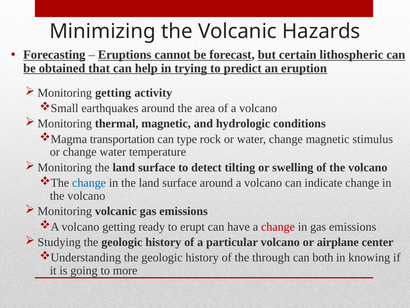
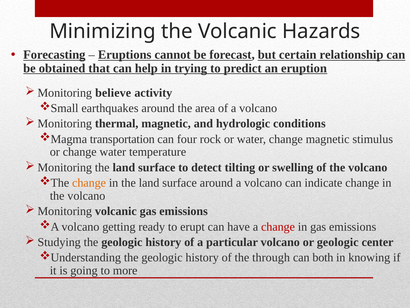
lithospheric: lithospheric -> relationship (351, 55)
getting: getting -> believe (113, 93)
type: type -> four (187, 139)
change colour: blue -> orange (89, 183)
or airplane: airplane -> geologic (338, 242)
